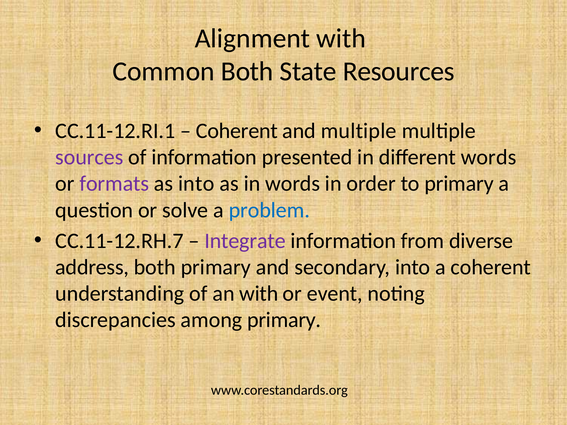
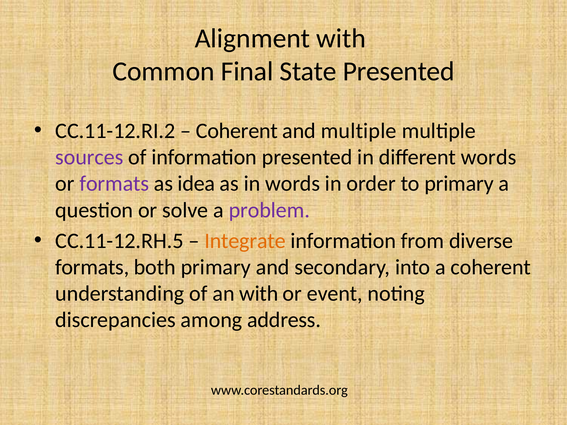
Common Both: Both -> Final (247, 71)
State Resources: Resources -> Presented (399, 71)
CC.11-12.RI.1: CC.11-12.RI.1 -> CC.11-12.RI.2 (115, 131)
as into: into -> idea (196, 184)
problem colour: blue -> purple (269, 210)
CC.11-12.RH.7: CC.11-12.RH.7 -> CC.11-12.RH.5 (119, 241)
Integrate colour: purple -> orange (245, 241)
address: address -> formats (92, 267)
among primary: primary -> address (284, 320)
